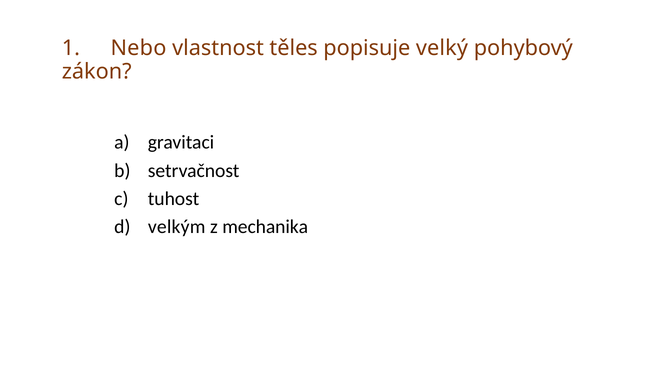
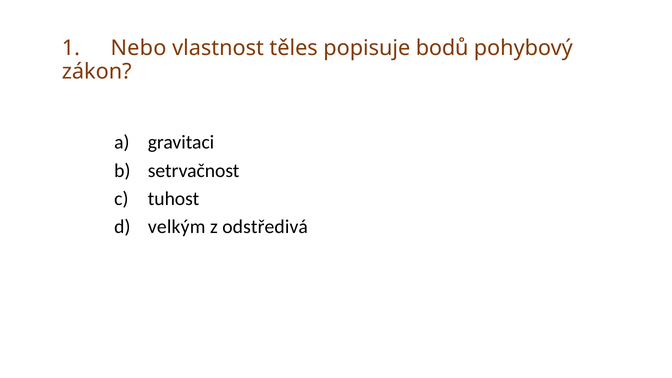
velký: velký -> bodů (442, 48)
mechanika: mechanika -> odstředivá (265, 227)
